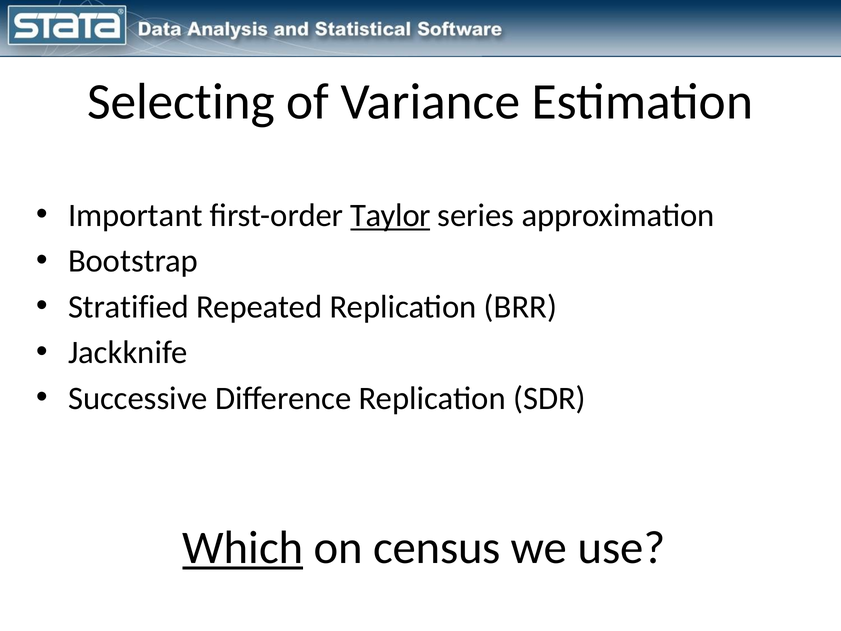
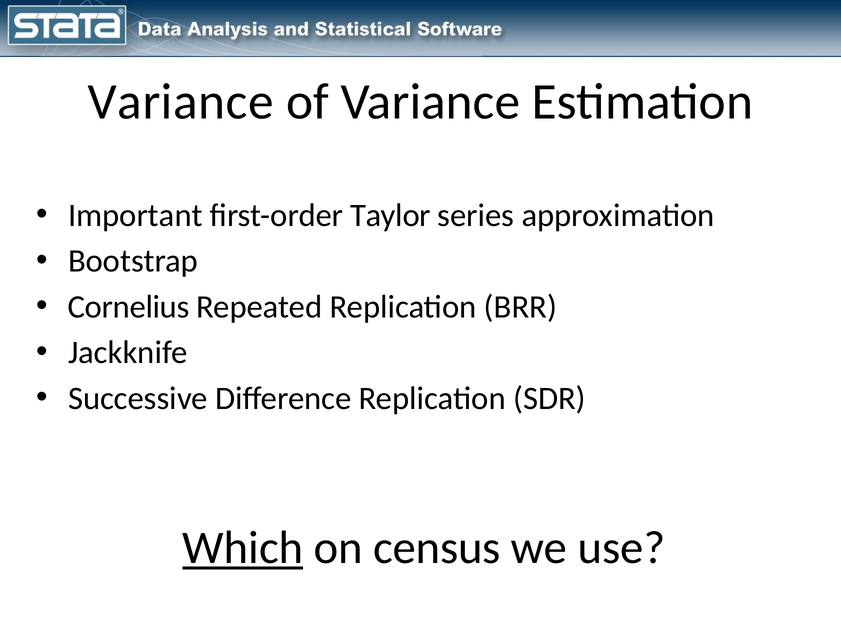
Selecting: Selecting -> Variance (181, 102)
Taylor underline: present -> none (390, 215)
Stratified: Stratified -> Cornelius (129, 307)
